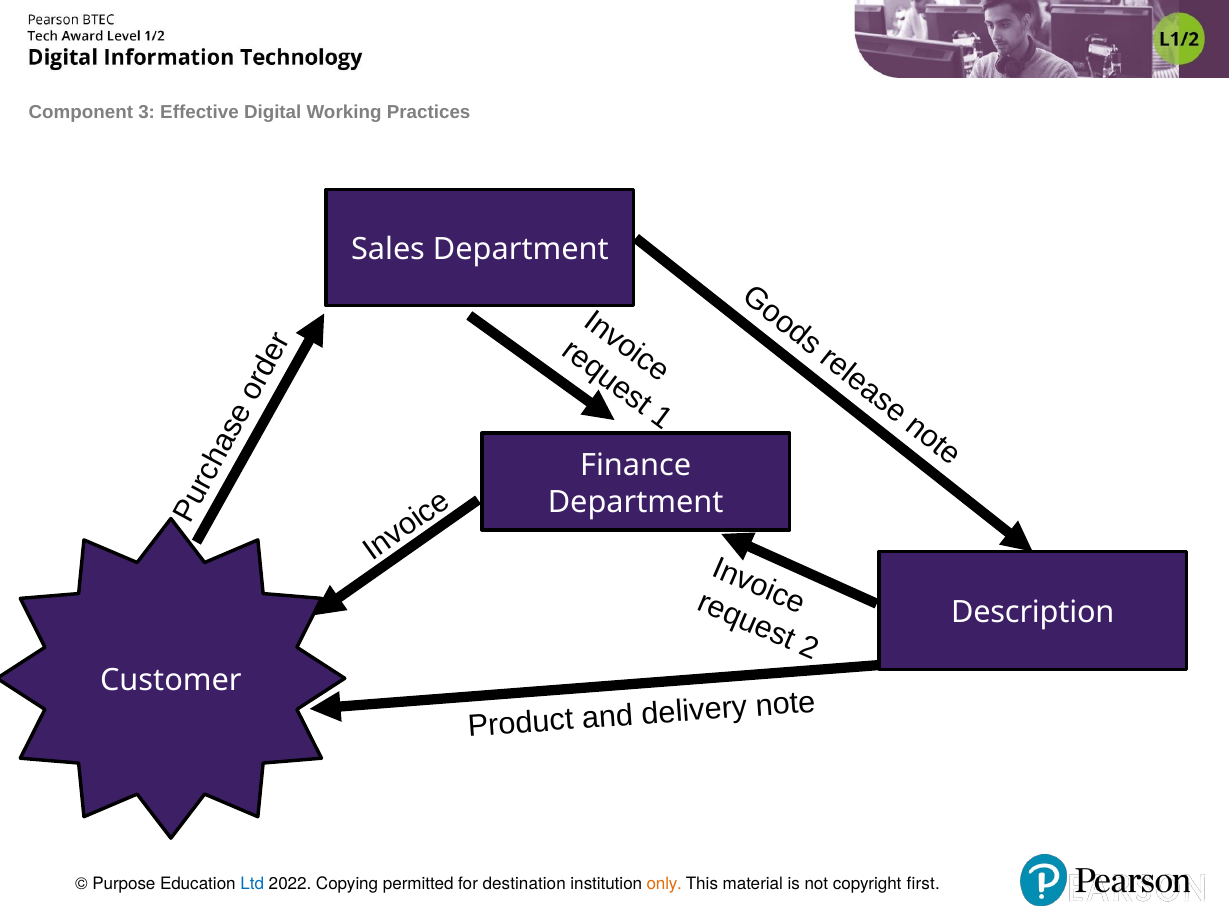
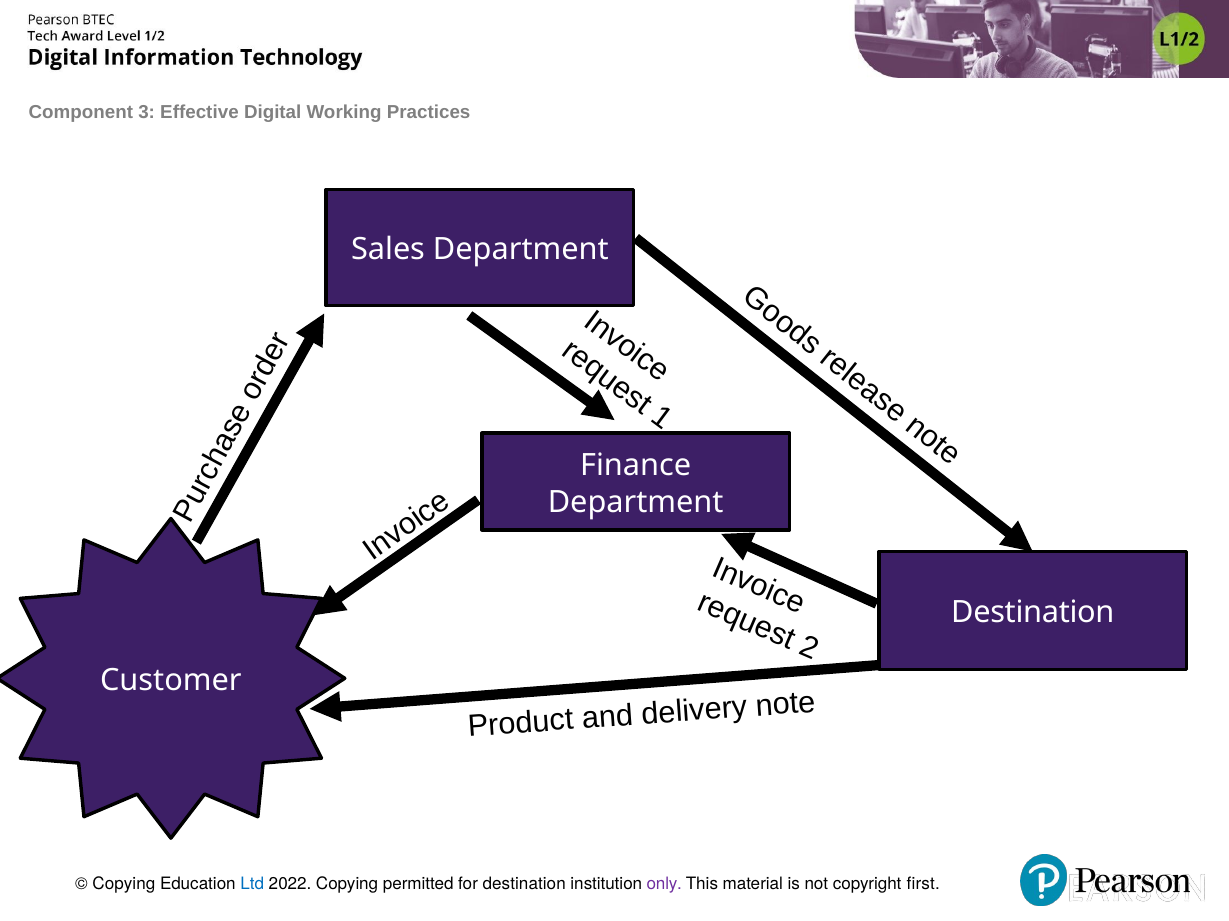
Description: Description -> Destination (1033, 613)
Purpose: Purpose -> Copying (124, 885)
only colour: orange -> purple (664, 885)
